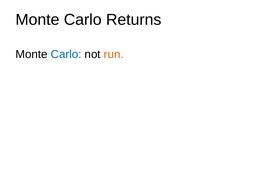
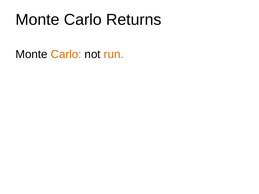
Carlo colour: blue -> orange (66, 54)
